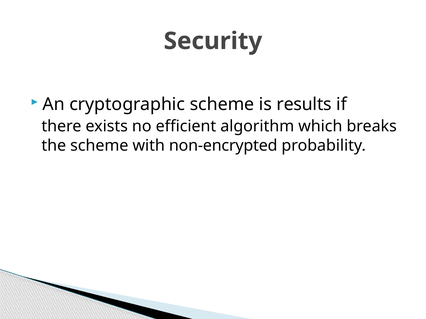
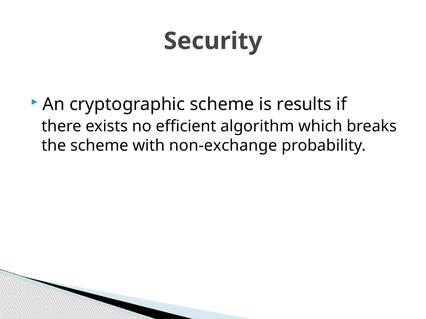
non-encrypted: non-encrypted -> non-exchange (223, 146)
